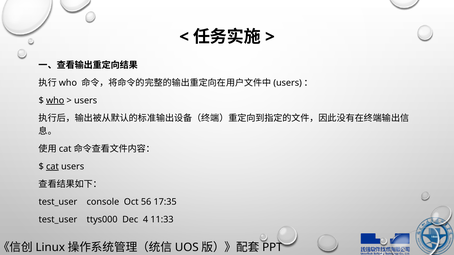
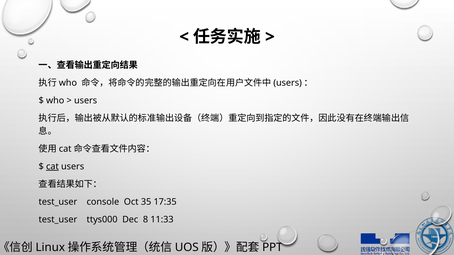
who underline: present -> none (55, 101)
56: 56 -> 35 (146, 202)
4: 4 -> 8 (146, 220)
